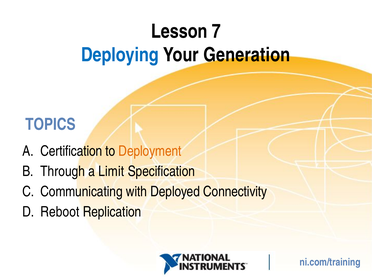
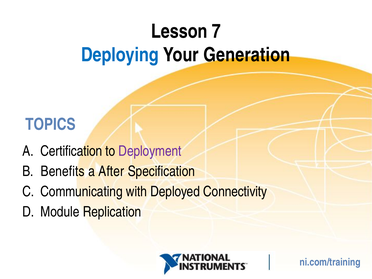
Deployment colour: orange -> purple (150, 151)
Through: Through -> Benefits (63, 171)
Limit: Limit -> After (111, 171)
Reboot: Reboot -> Module (60, 212)
